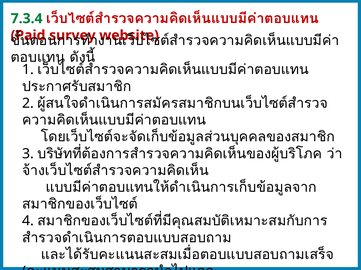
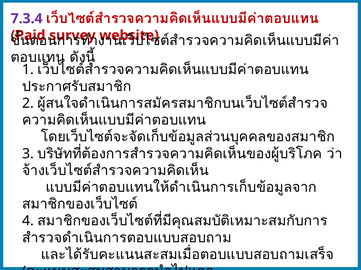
7.3.4 colour: green -> purple (27, 19)
